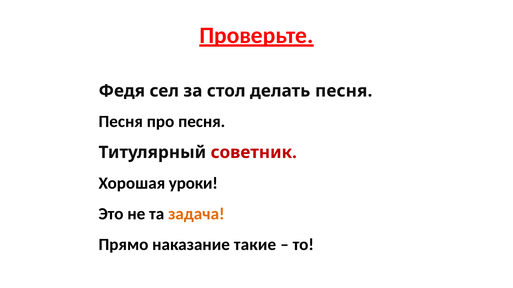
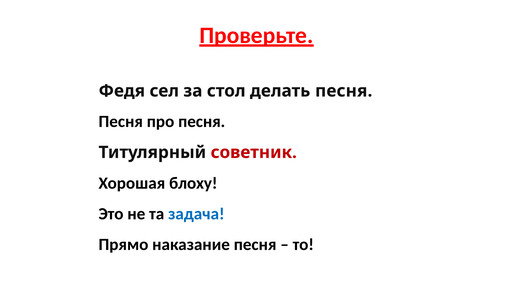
уроки: уроки -> блоху (193, 183)
задача colour: orange -> blue (196, 214)
наказание такие: такие -> песня (255, 245)
